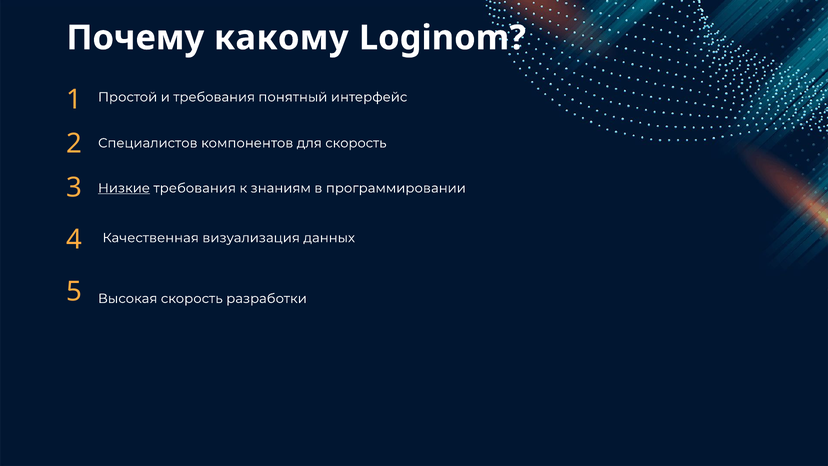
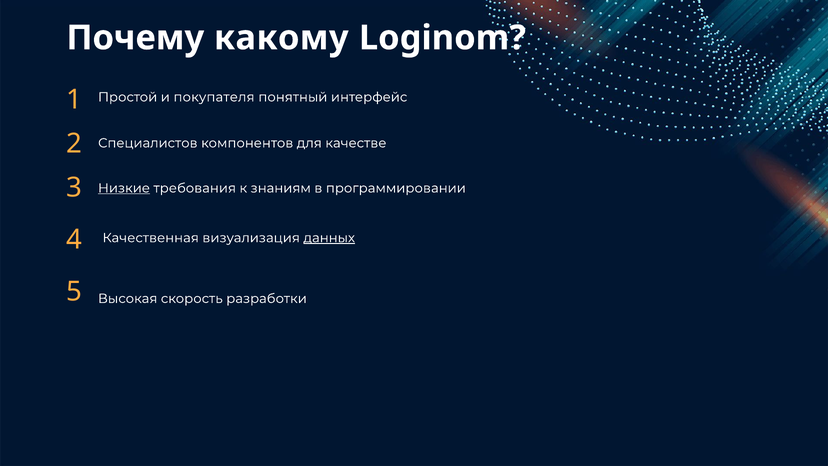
и требования: требования -> покупателя (214, 97)
для скорость: скорость -> качестве (356, 143)
данных underline: none -> present (329, 238)
